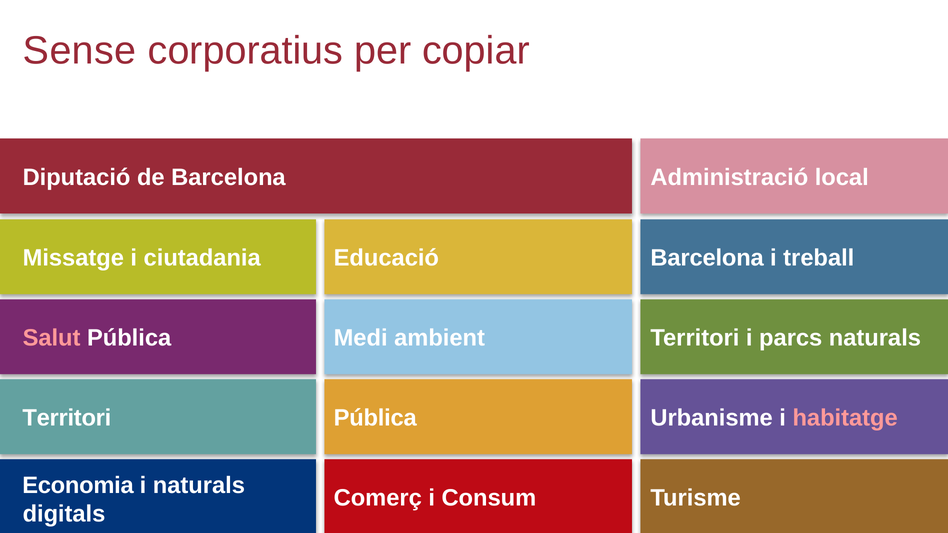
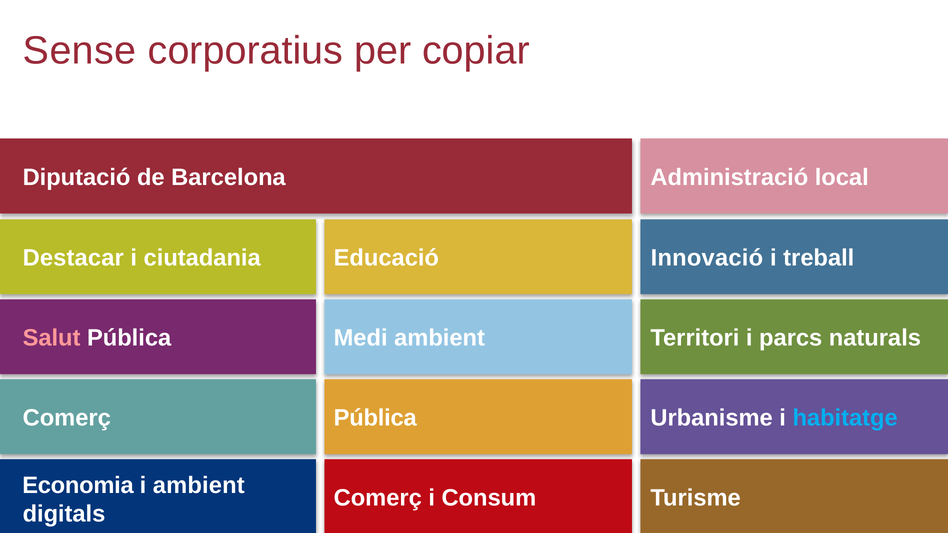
Missatge: Missatge -> Destacar (73, 258)
Barcelona: Barcelona -> Innovació (707, 258)
Territori: Territori -> Comerç (67, 418)
habitatge colour: pink -> light blue (845, 418)
i naturals: naturals -> ambient (199, 486)
